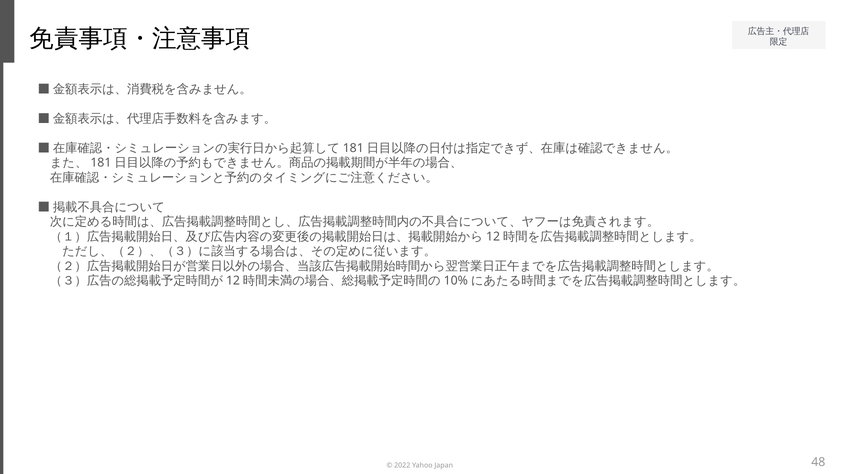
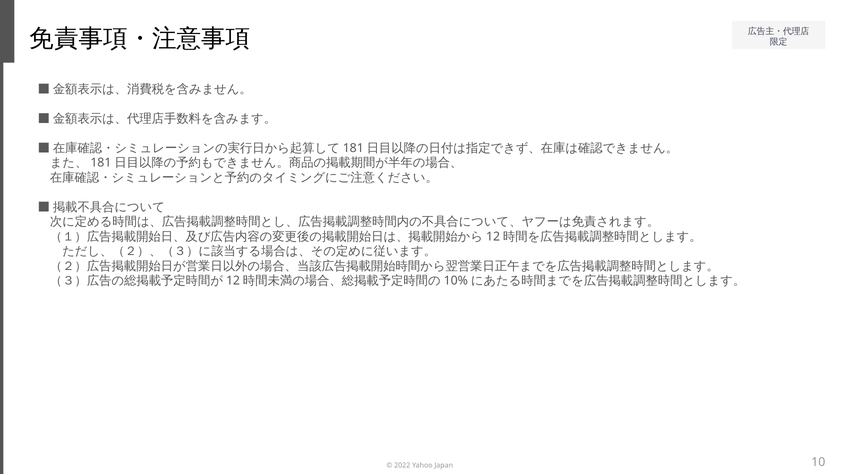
48: 48 -> 10 (818, 463)
